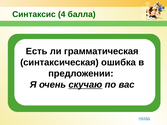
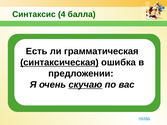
синтаксическая underline: none -> present (59, 63)
